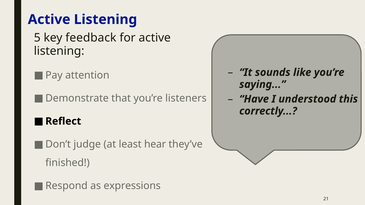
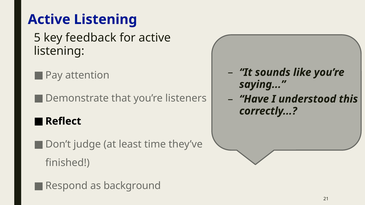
hear: hear -> time (155, 144)
expressions: expressions -> background (132, 186)
